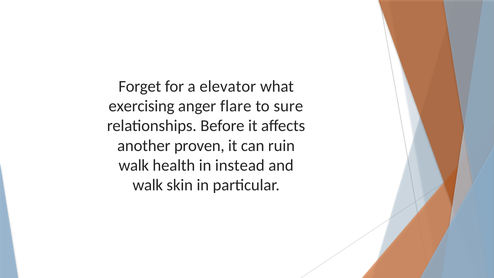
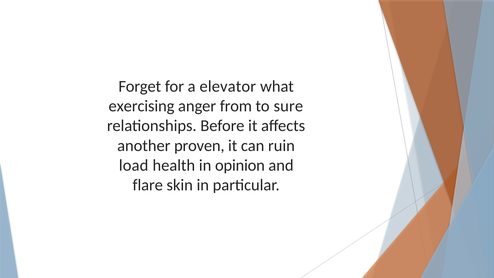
flare: flare -> from (236, 106)
walk: walk -> load (134, 165)
instead: instead -> opinion (240, 165)
walk: walk -> flare (148, 185)
